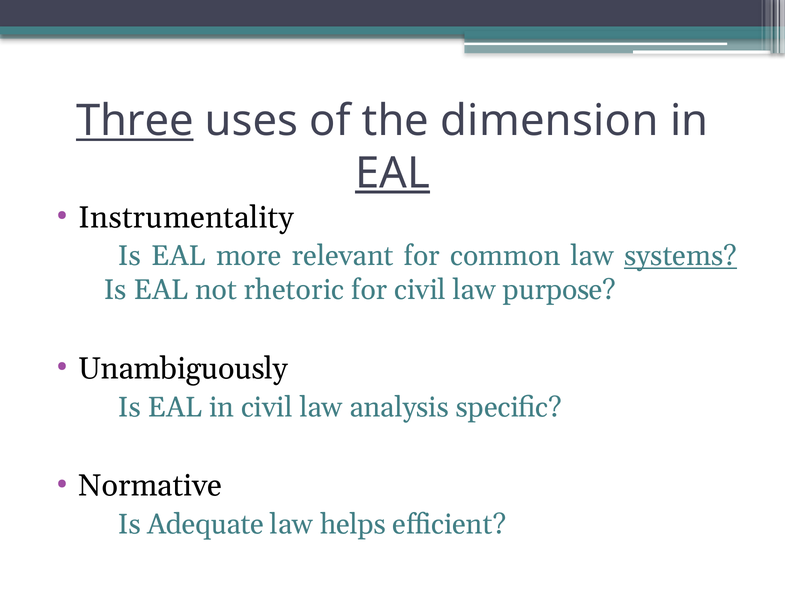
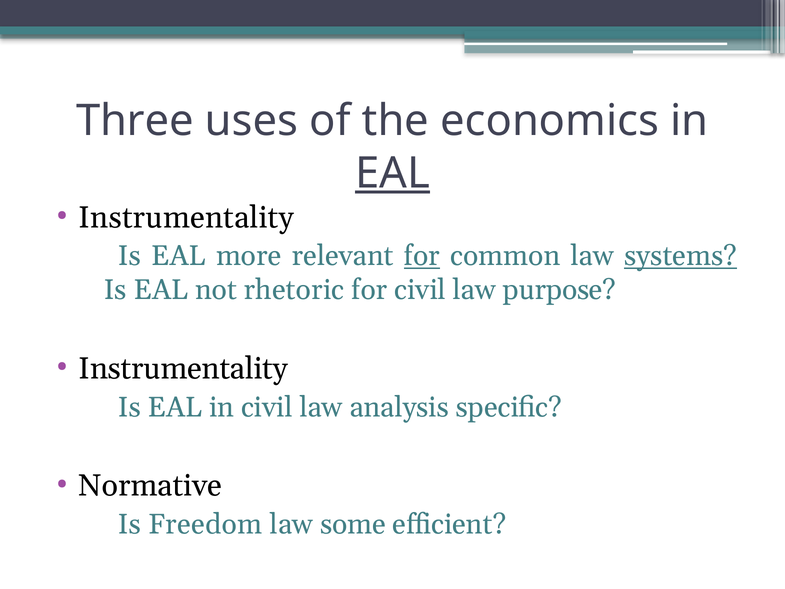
Three underline: present -> none (135, 121)
dimension: dimension -> economics (550, 121)
for underline: none -> present (422, 256)
Unambiguously: Unambiguously -> Instrumentality (183, 369)
Adequate: Adequate -> Freedom (205, 524)
helps: helps -> some (353, 524)
